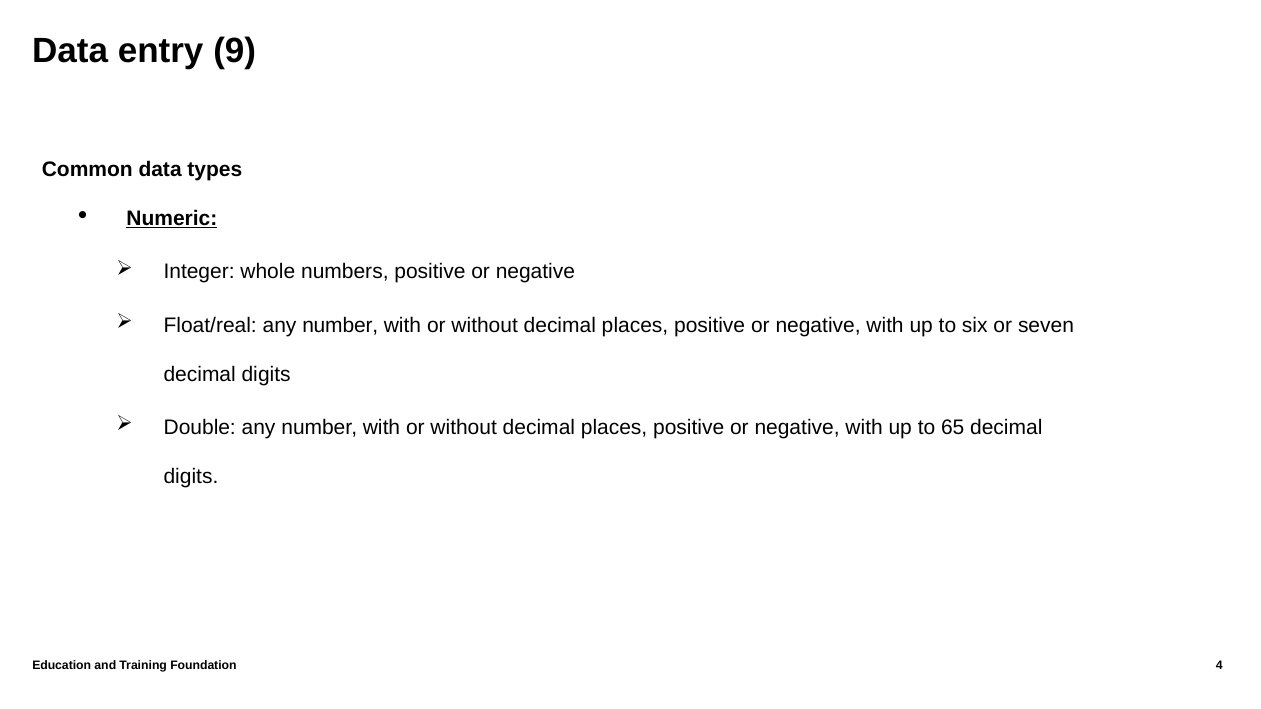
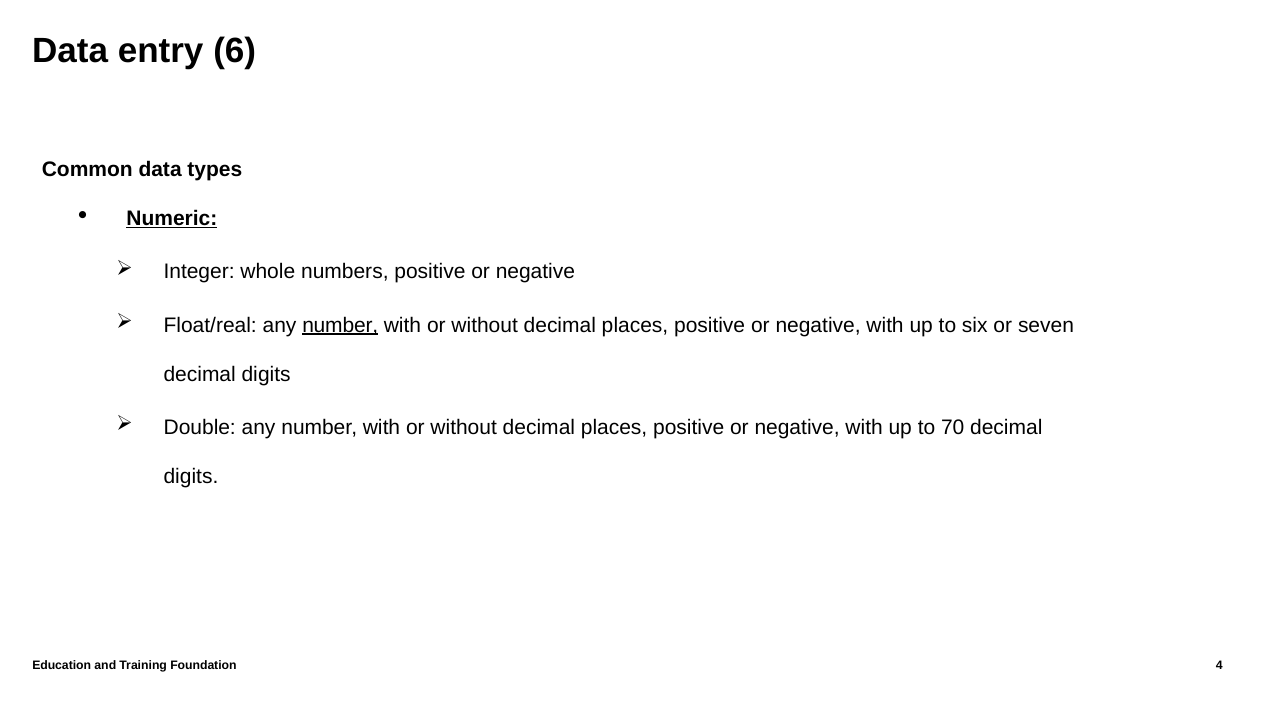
9: 9 -> 6 (235, 51)
number underline: none -> present (340, 325)
65: 65 -> 70 (953, 428)
